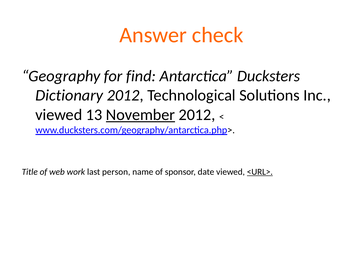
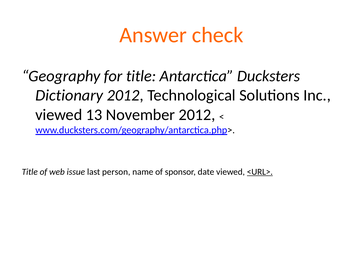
for find: find -> title (141, 76)
November underline: present -> none (140, 115)
work: work -> issue (76, 172)
